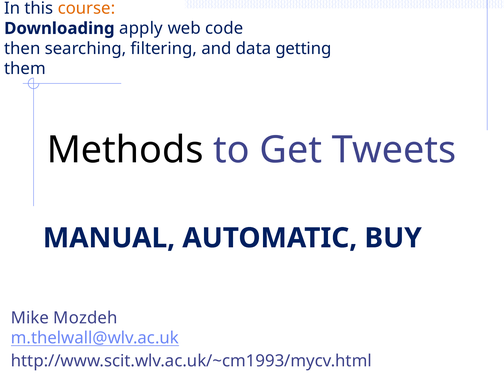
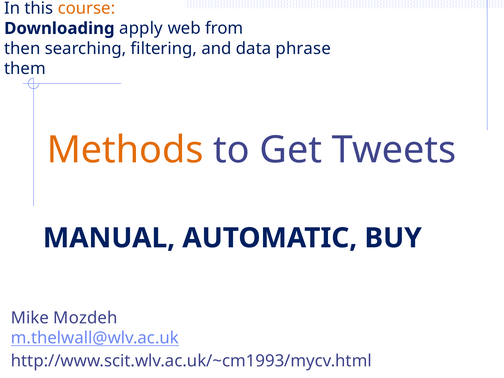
code: code -> from (224, 28)
getting: getting -> phrase (303, 49)
Methods colour: black -> orange (125, 150)
